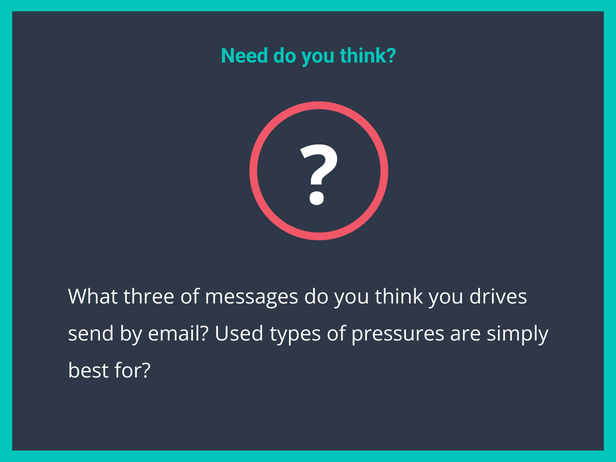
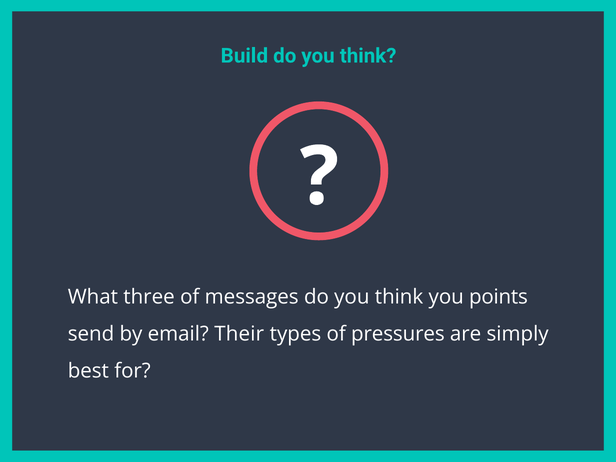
Need: Need -> Build (244, 56)
drives: drives -> points (498, 297)
Used: Used -> Their (239, 334)
